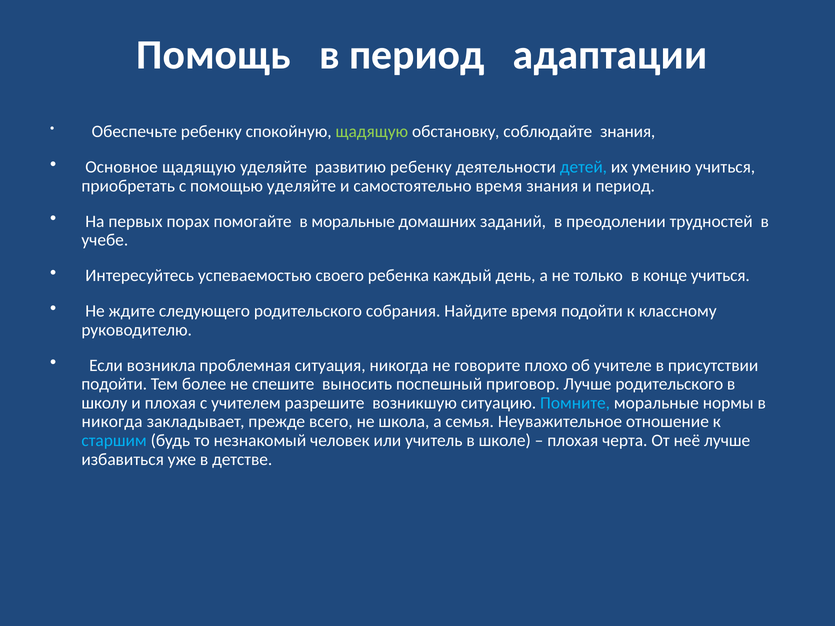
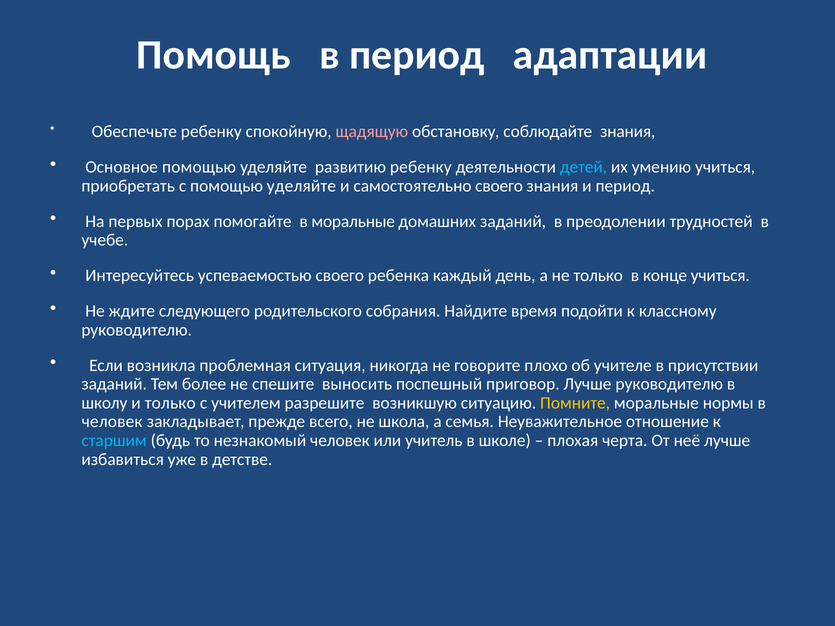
щадящую colour: light green -> pink (372, 132)
Основное щадящую: щадящую -> помощью (199, 167)
самостоятельно время: время -> своего (499, 186)
подойти: подойти -> заданий (114, 384)
Лучше родительского: родительского -> руководителю (669, 384)
и плохая: плохая -> только (170, 403)
Помните colour: light blue -> yellow (575, 403)
никогда: никогда -> человек (112, 422)
